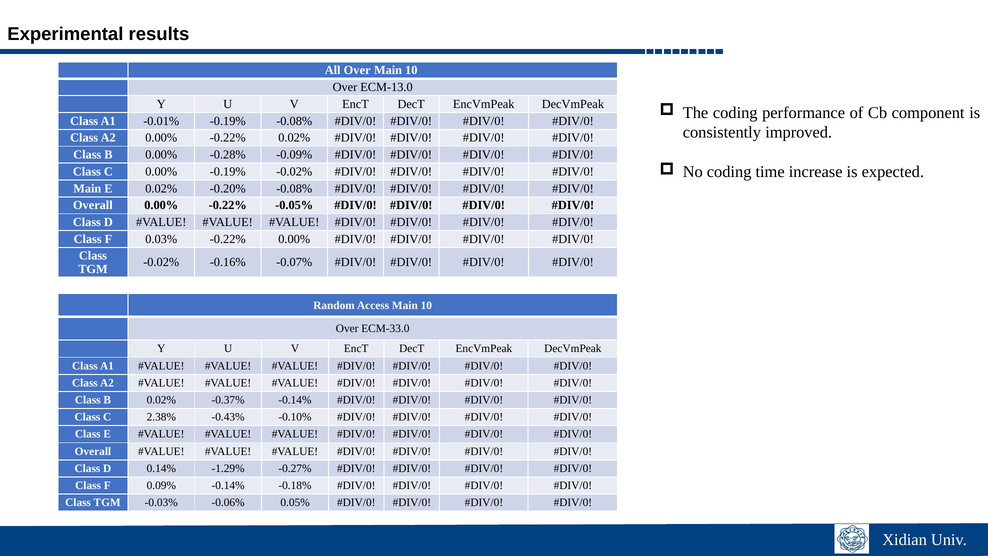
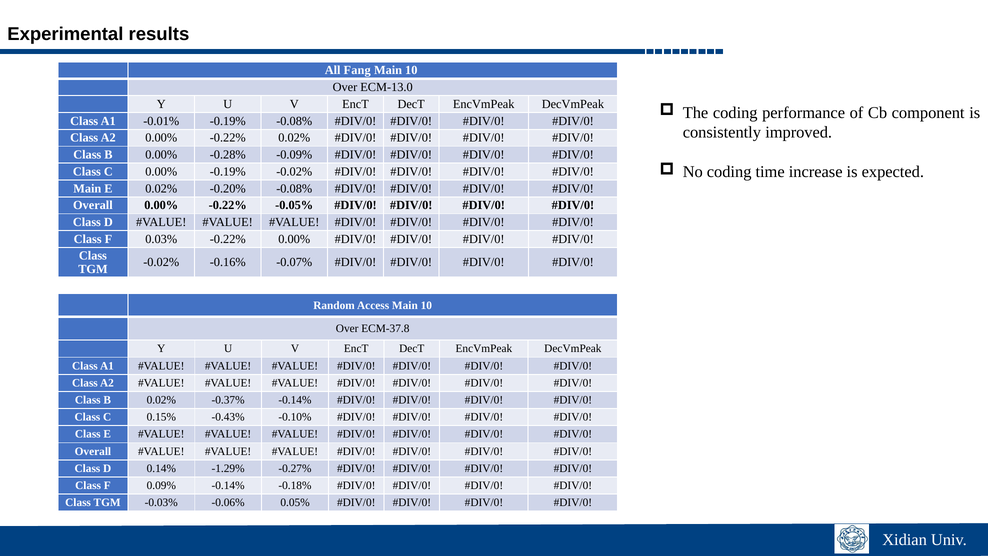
All Over: Over -> Fang (357, 70)
ECM-33.0: ECM-33.0 -> ECM-37.8 (385, 328)
2.38%: 2.38% -> 0.15% (161, 417)
